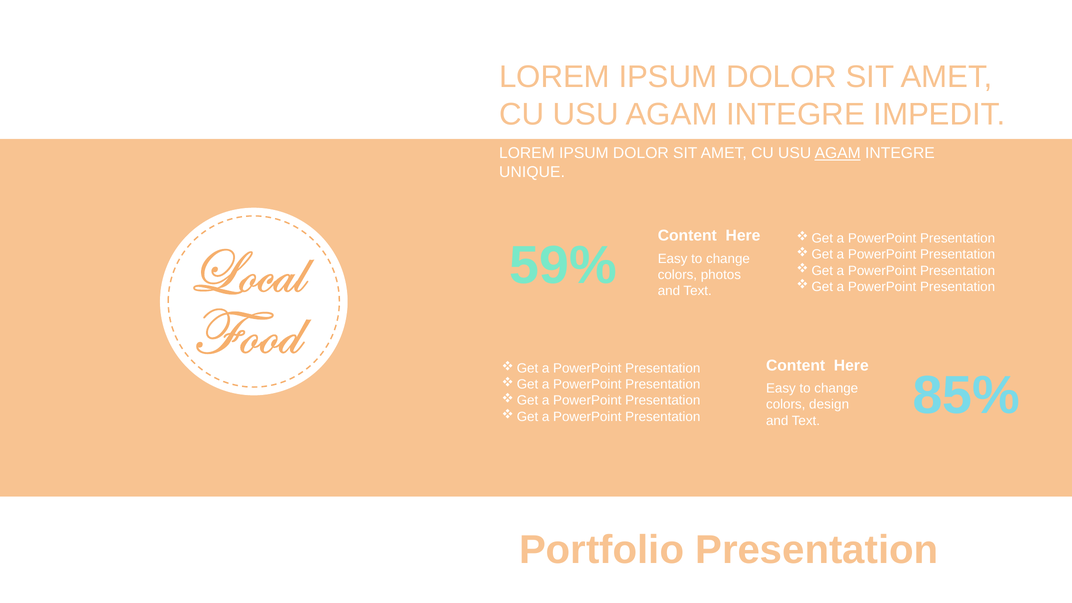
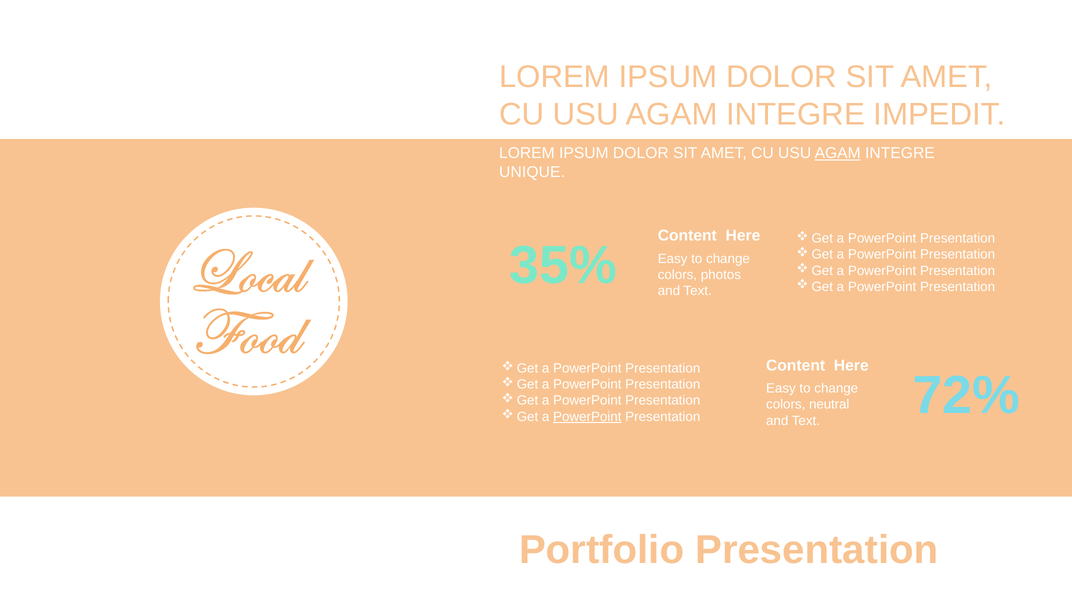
59%: 59% -> 35% (563, 265)
85%: 85% -> 72% (966, 395)
design: design -> neutral (829, 405)
PowerPoint underline: none -> present (587, 417)
